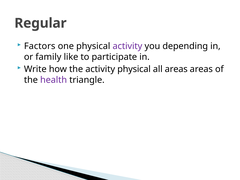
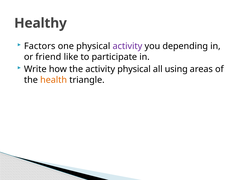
Regular: Regular -> Healthy (40, 23)
family: family -> friend (48, 57)
all areas: areas -> using (176, 69)
health colour: purple -> orange (54, 80)
